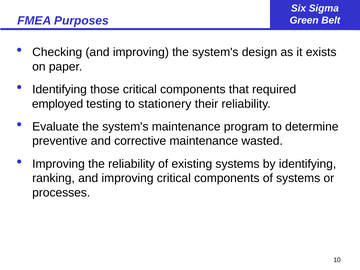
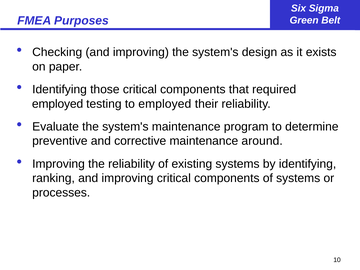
to stationery: stationery -> employed (165, 104)
wasted: wasted -> around (262, 141)
